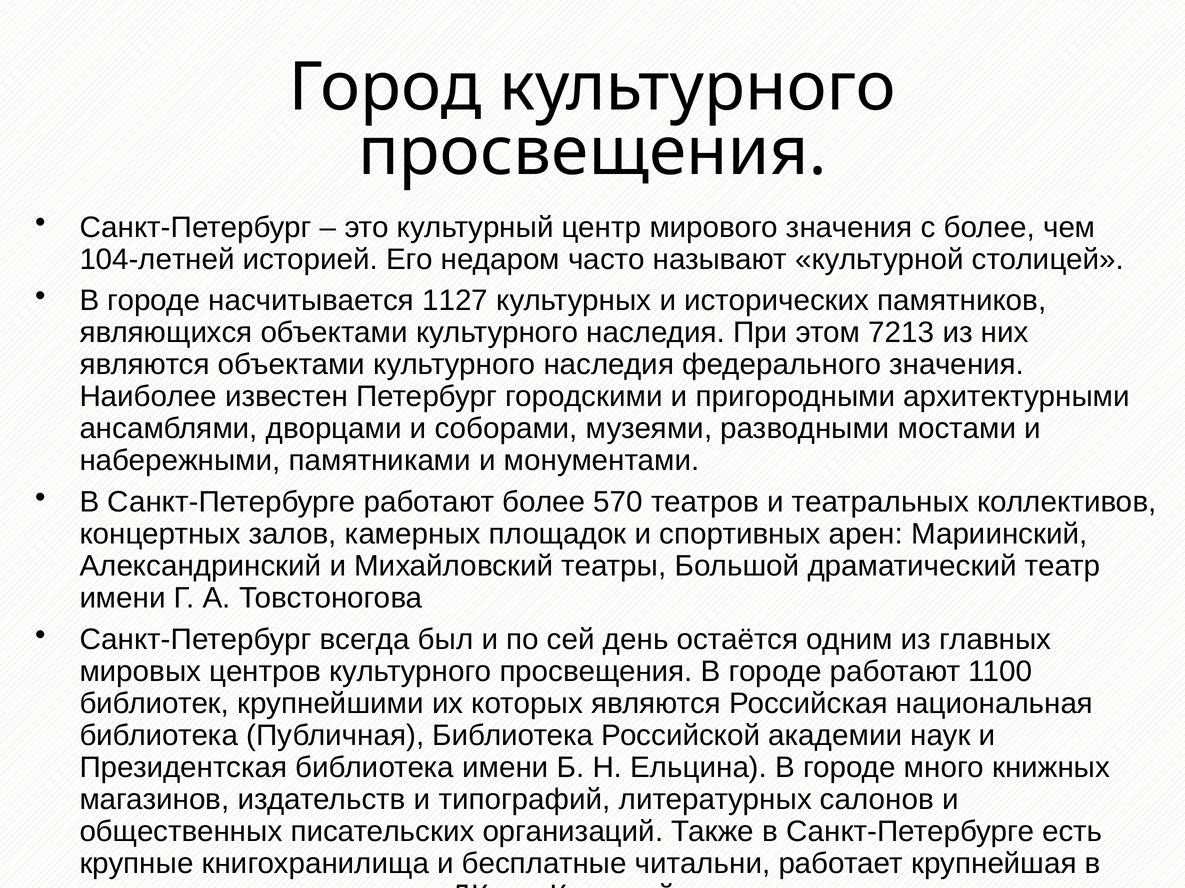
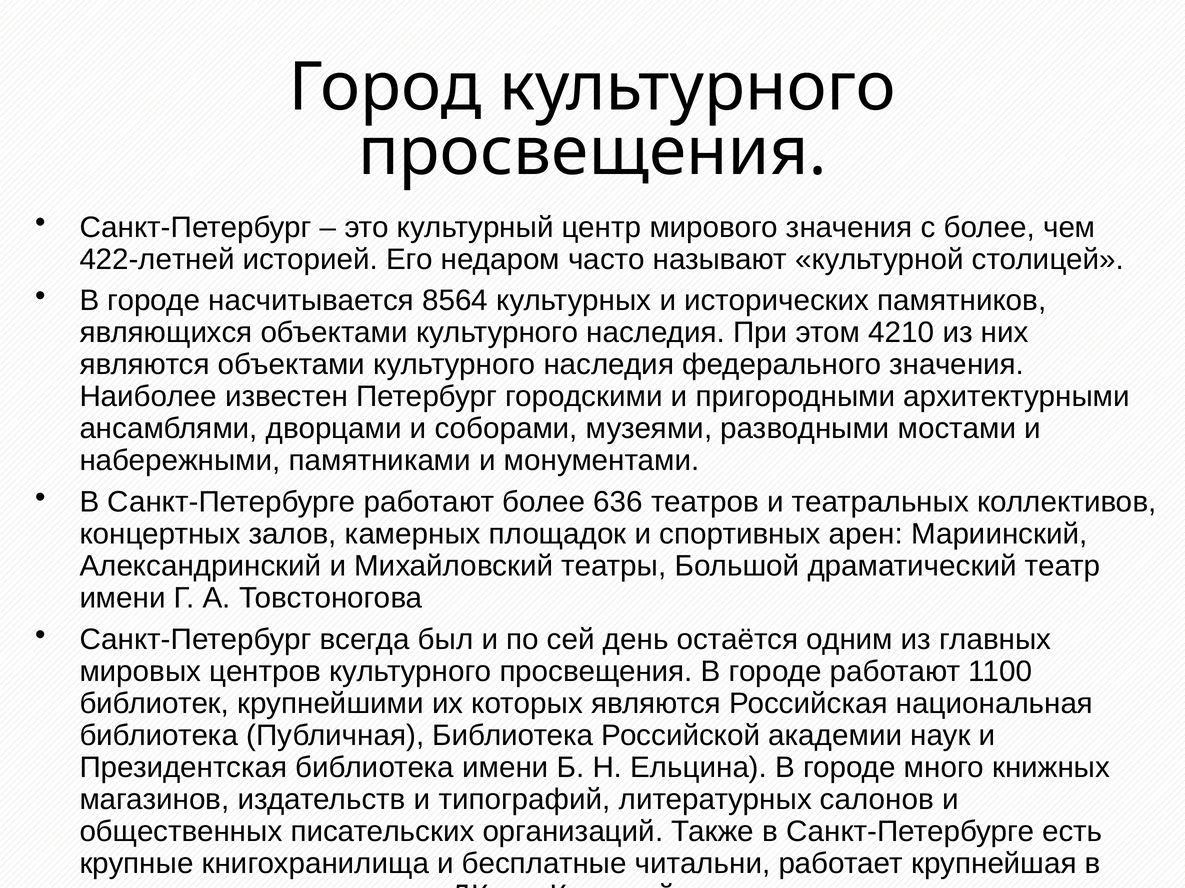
104-летней: 104-летней -> 422-летней (157, 260)
1127: 1127 -> 8564 (455, 301)
7213: 7213 -> 4210 (901, 333)
570: 570 -> 636 (618, 502)
